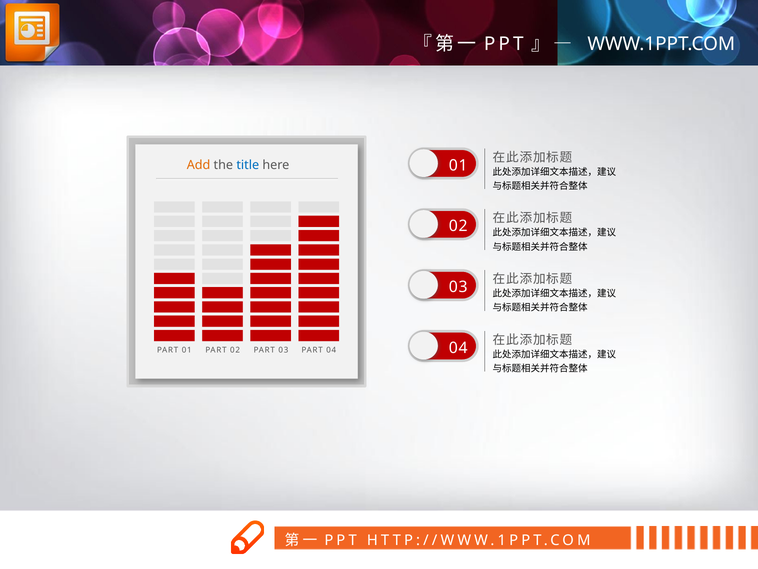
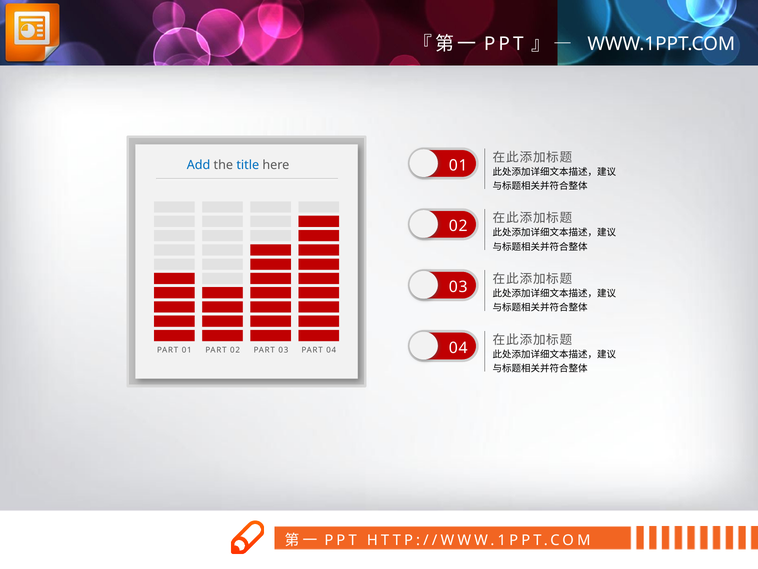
Add colour: orange -> blue (199, 165)
